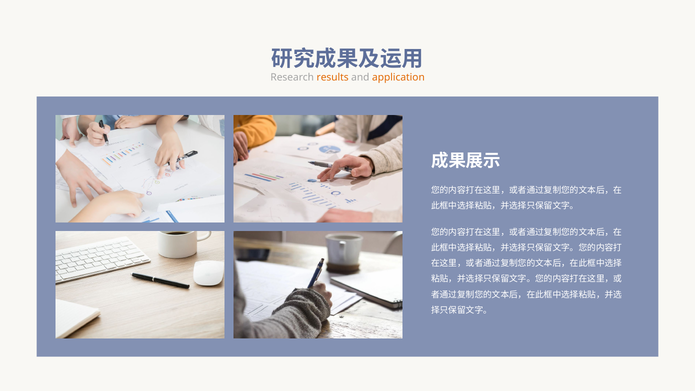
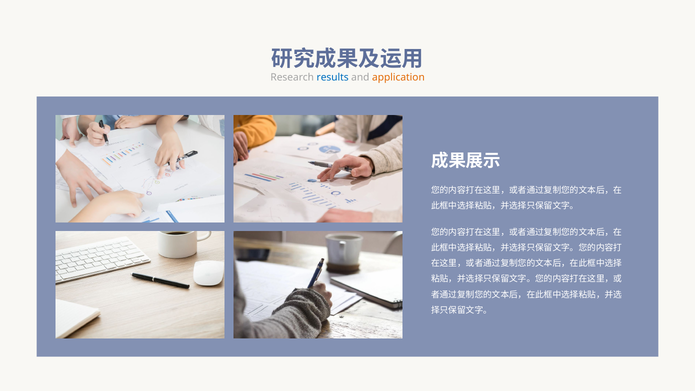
results colour: orange -> blue (333, 77)
